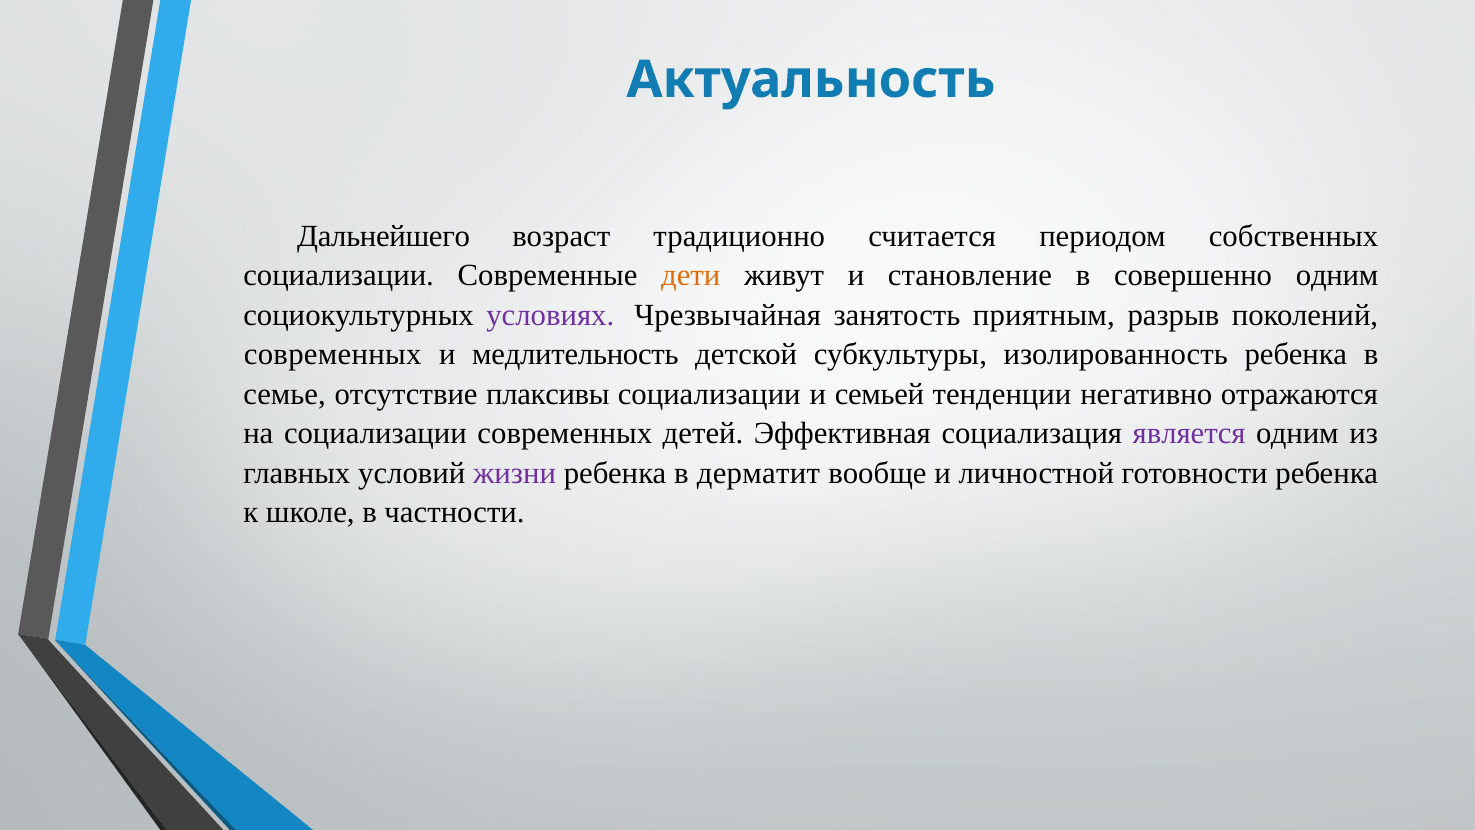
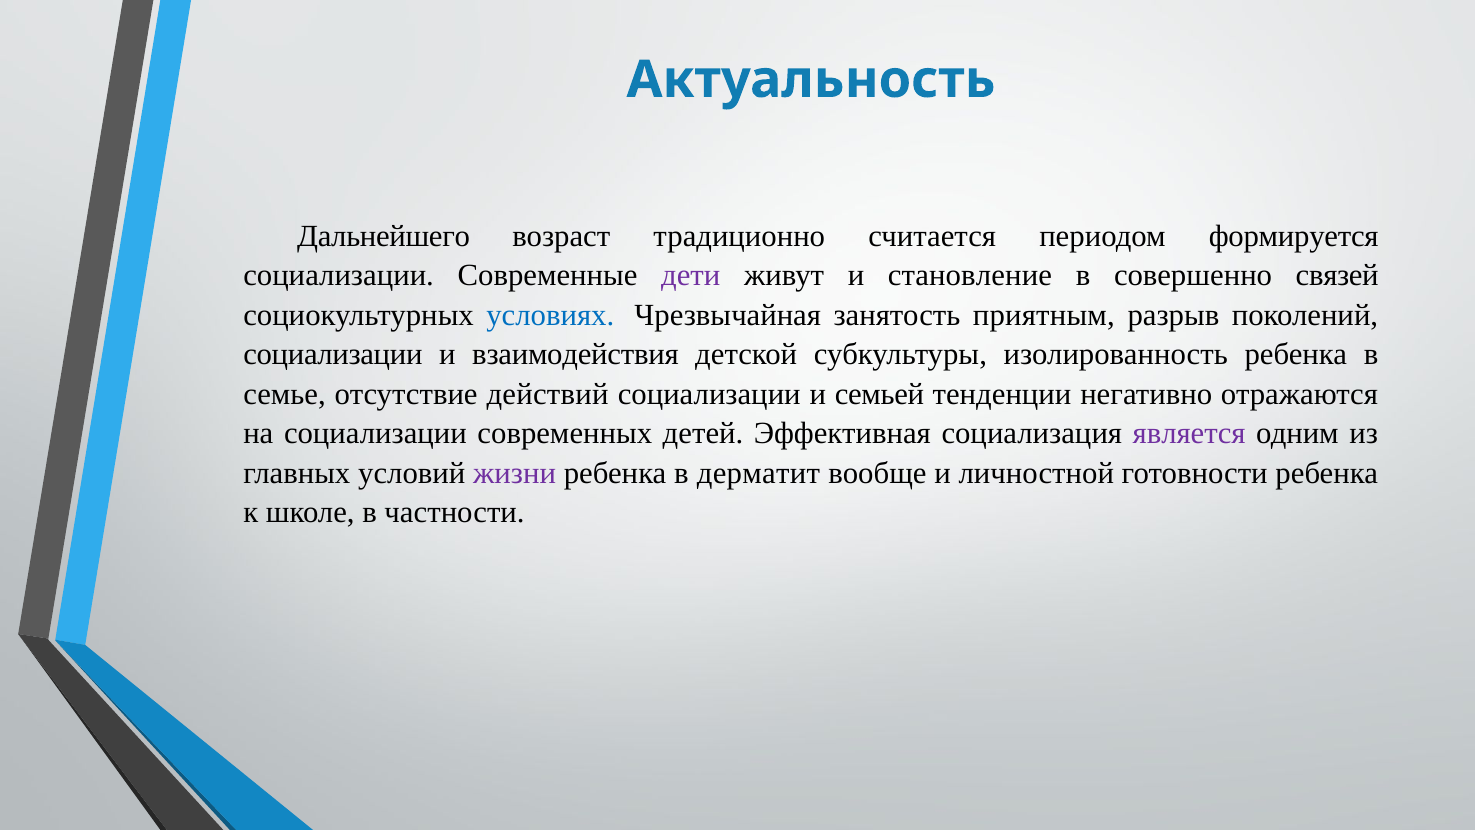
собственных: собственных -> формируется (1294, 236)
дети colour: orange -> purple (691, 276)
совершенно одним: одним -> связей (1337, 276)
условиях colour: purple -> blue (550, 315)
современных: современных -> социализации (333, 355)
медлительность: медлительность -> взаимодействия (575, 355)
плаксивы: плаксивы -> действий (548, 394)
